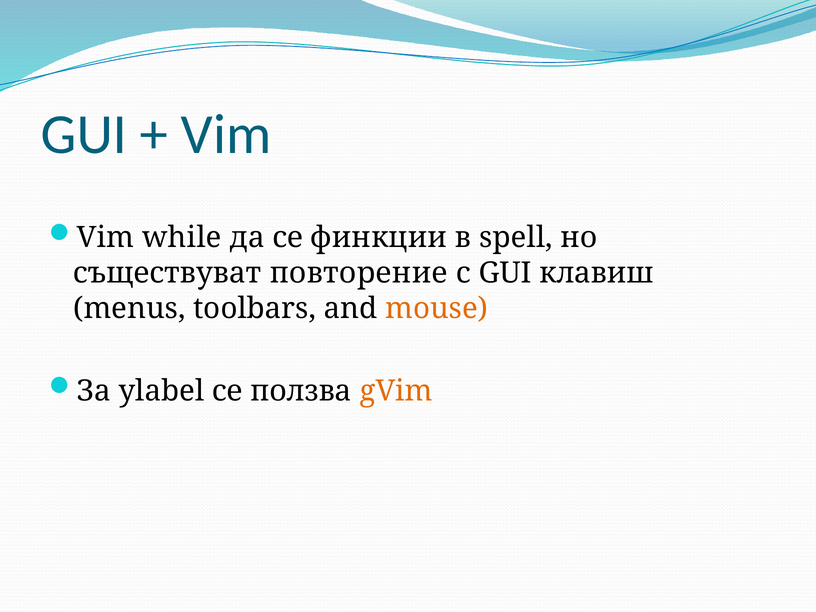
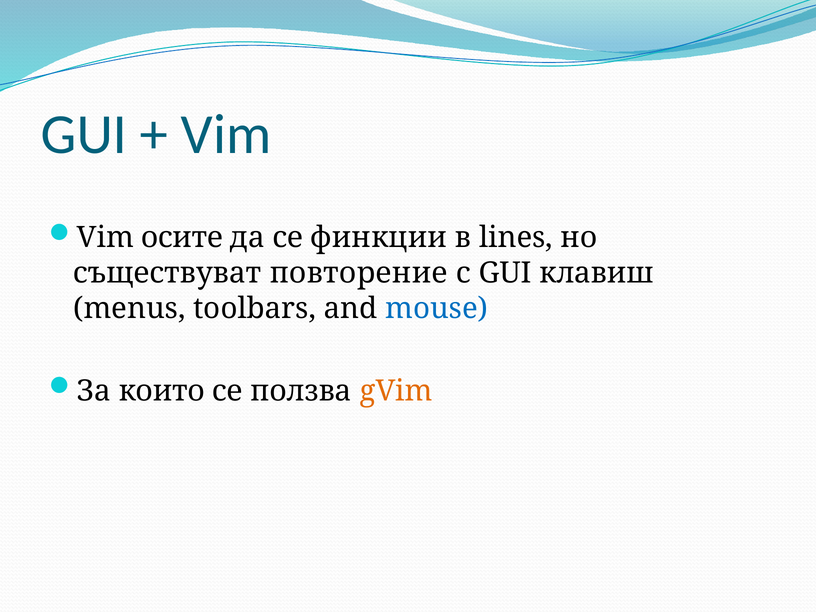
while: while -> осите (182, 238)
spell: spell -> lines (516, 238)
mouse colour: orange -> blue (437, 308)
ylabel: ylabel -> които (162, 391)
